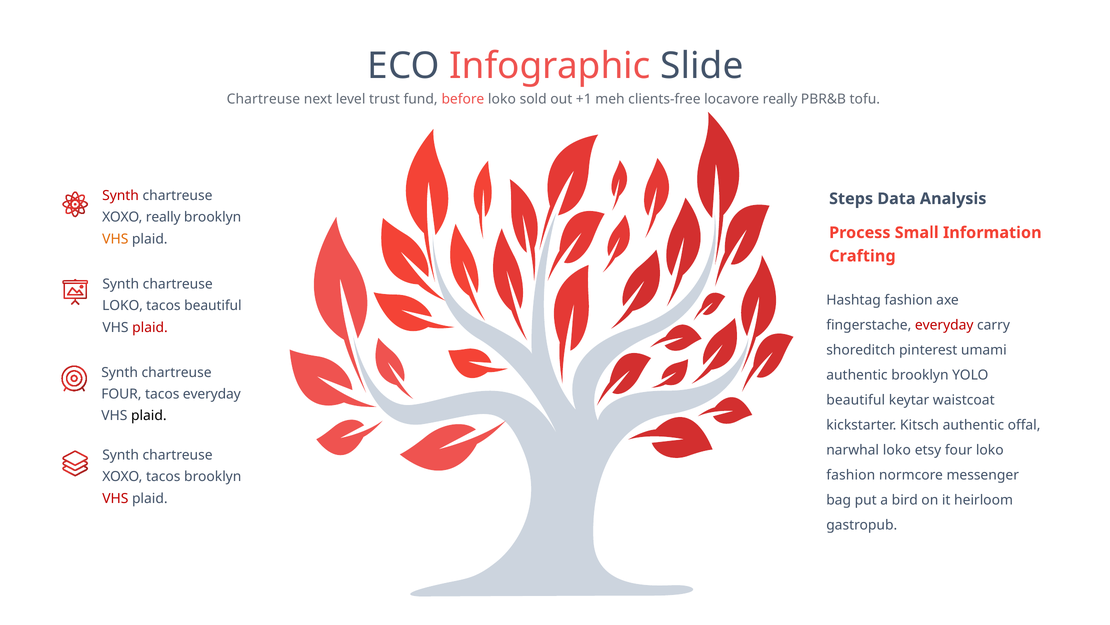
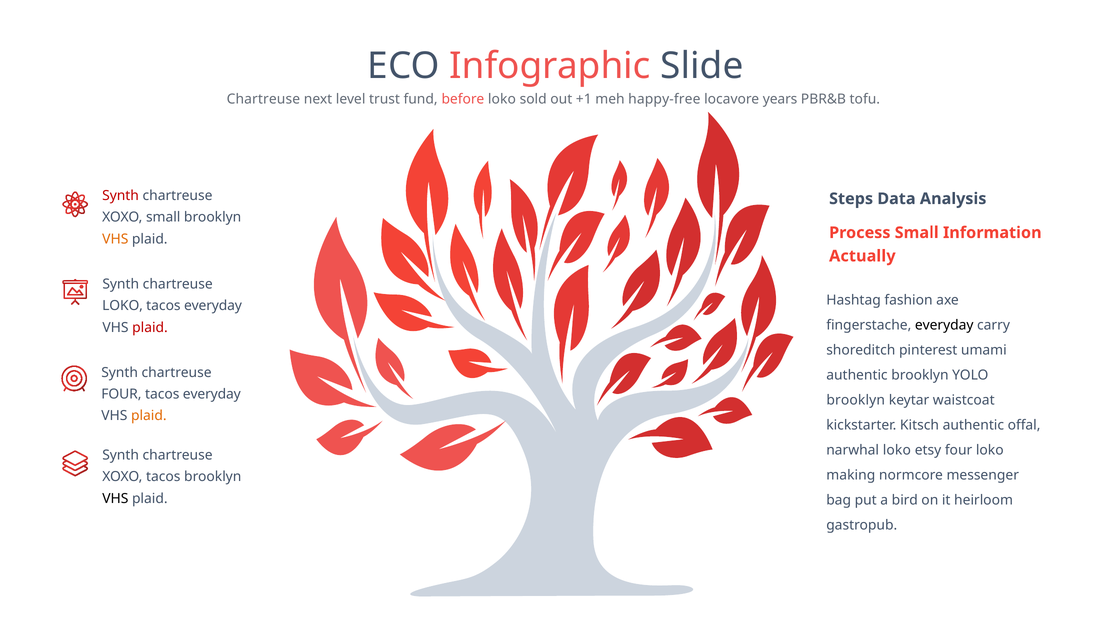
clients-free: clients-free -> happy-free (664, 99)
locavore really: really -> years (780, 99)
XOXO really: really -> small (163, 217)
Crafting: Crafting -> Actually (862, 256)
beautiful: beautiful -> everyday (213, 306)
everyday colour: red -> black (944, 325)
beautiful: beautiful -> brooklyn (856, 400)
plaid colour: black -> orange (149, 415)
fashion: fashion -> making (851, 475)
VHS colour: red -> black (115, 498)
